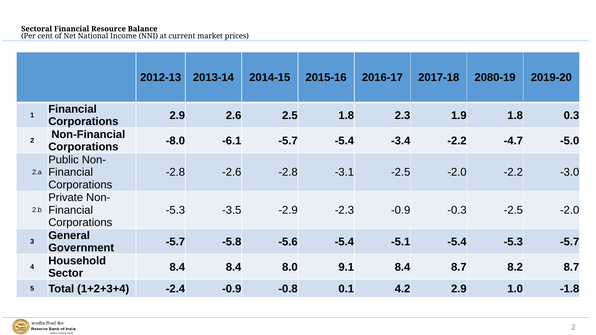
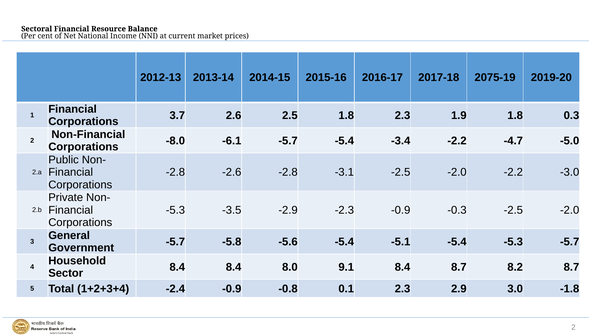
2080-19: 2080-19 -> 2075-19 (495, 78)
2.9: 2.9 -> 3.7 (177, 115)
0.1 4.2: 4.2 -> 2.3 (403, 289)
1.0: 1.0 -> 3.0 (515, 289)
